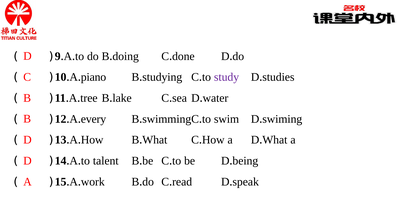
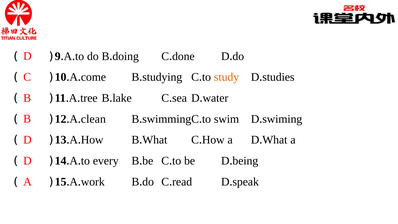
piano: piano -> come (93, 77)
study colour: purple -> orange (227, 77)
every: every -> clean (93, 119)
talent: talent -> every (106, 161)
